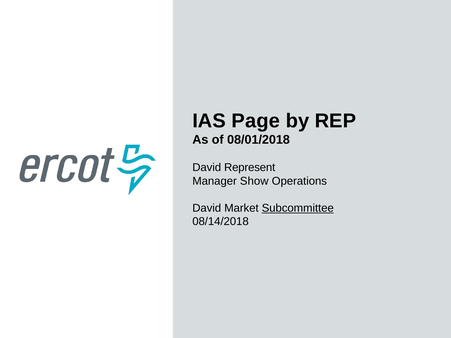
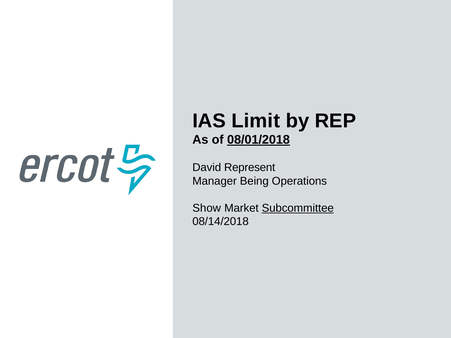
Page: Page -> Limit (256, 121)
08/01/2018 underline: none -> present (258, 140)
Show: Show -> Being (254, 181)
David: David -> Show (207, 208)
